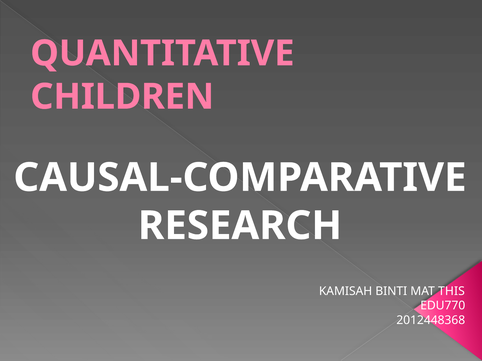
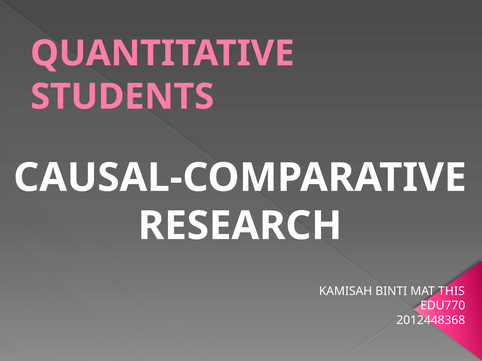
CHILDREN: CHILDREN -> STUDENTS (122, 97)
